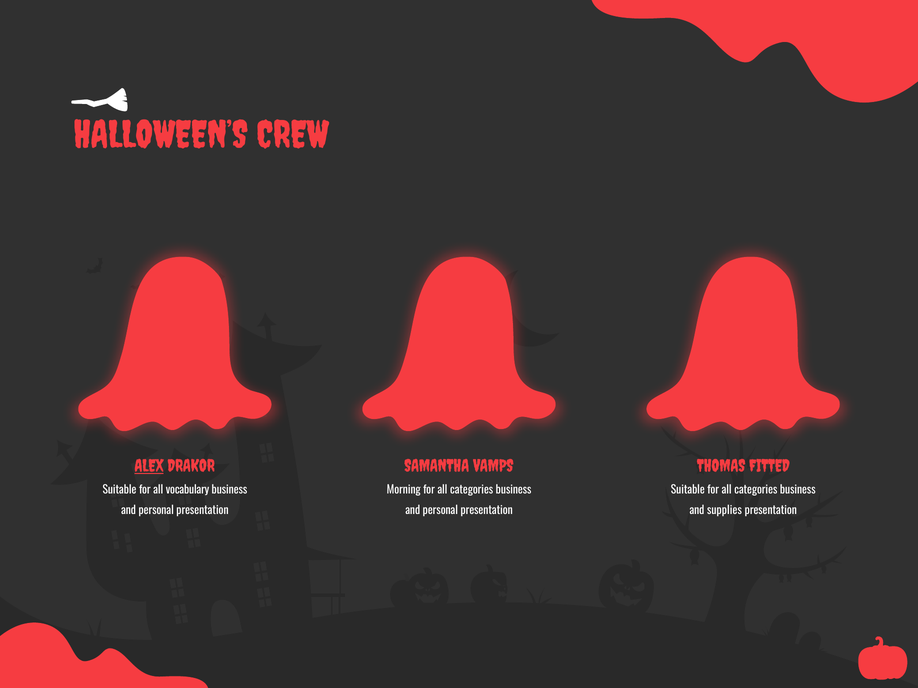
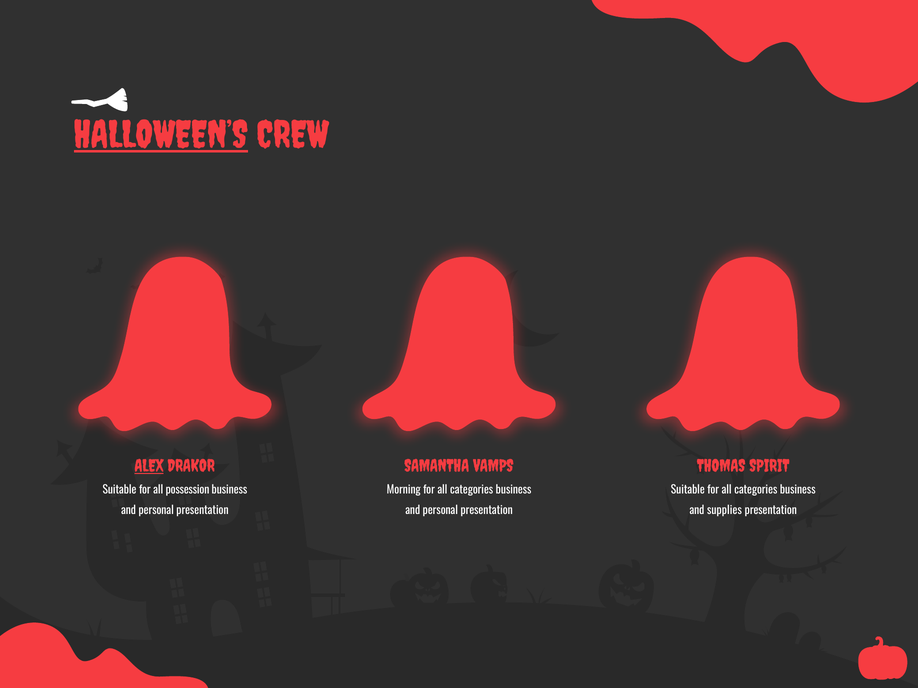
HALLOWEEN’S underline: none -> present (161, 135)
FITTED: FITTED -> SPIRIT (769, 466)
vocabulary: vocabulary -> possession (188, 490)
